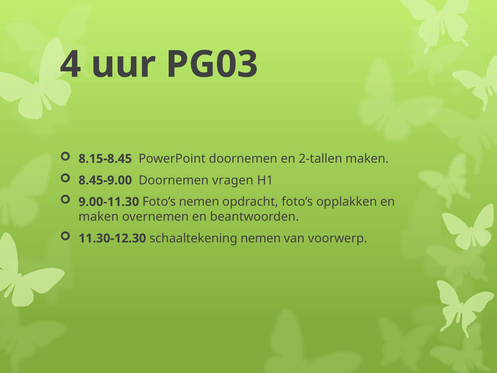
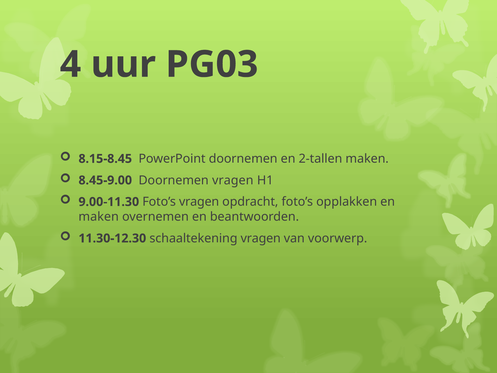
Foto’s nemen: nemen -> vragen (199, 202)
schaaltekening nemen: nemen -> vragen (261, 238)
